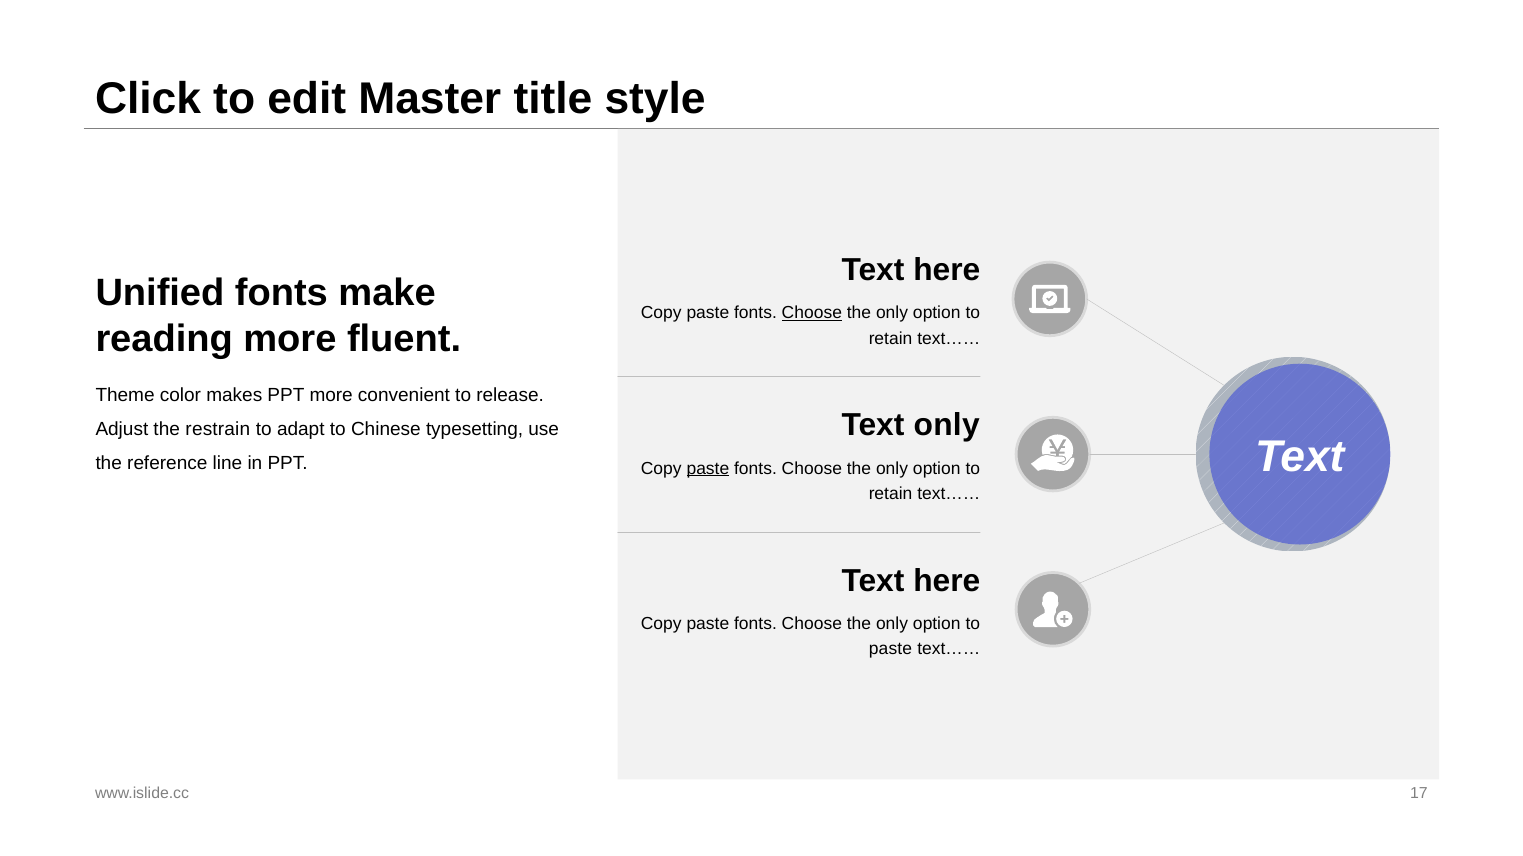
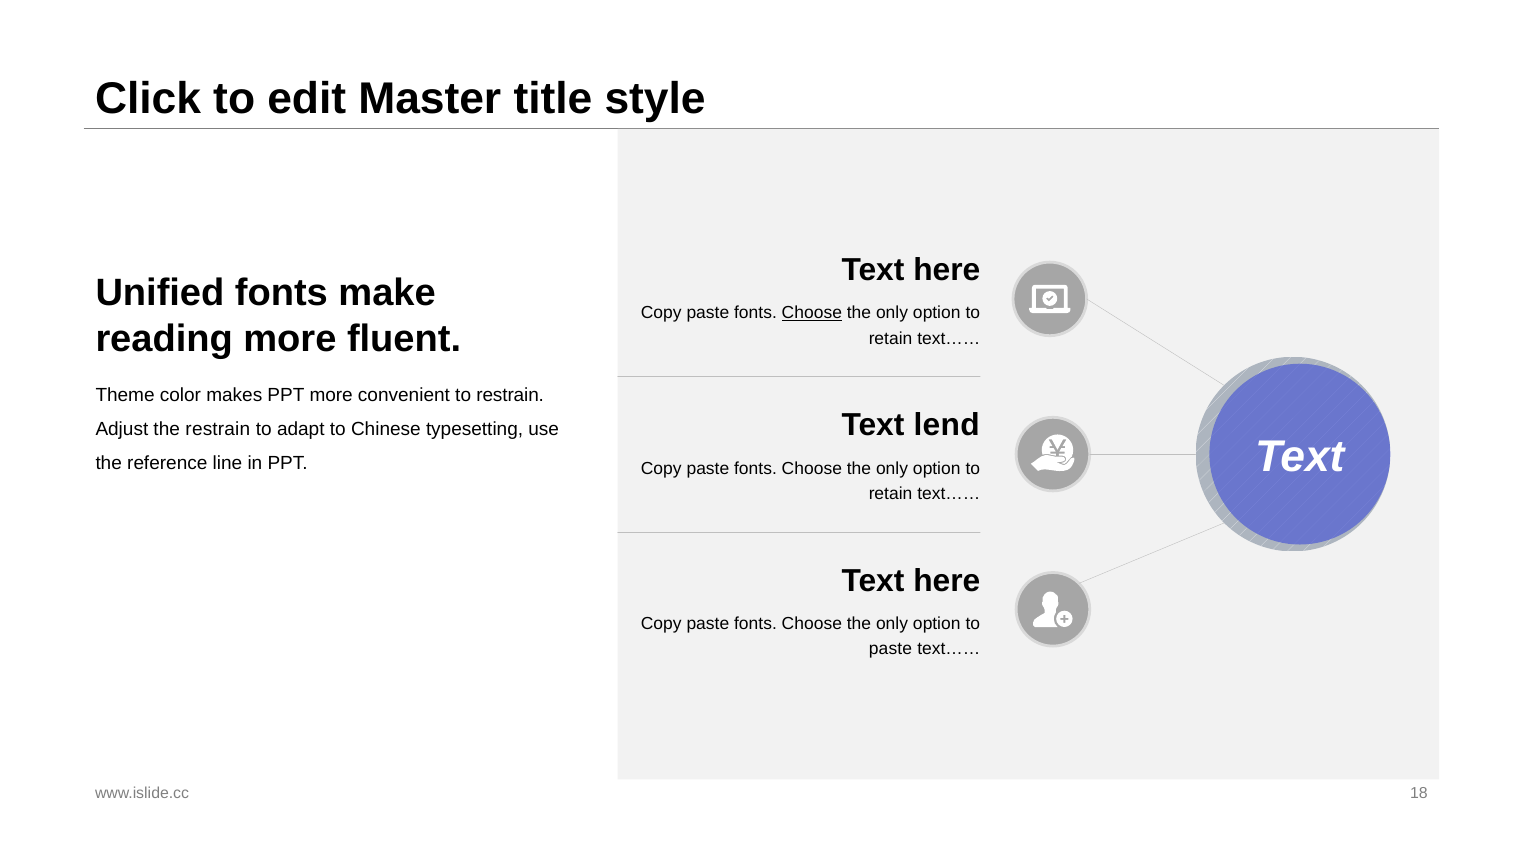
to release: release -> restrain (510, 395)
Text only: only -> lend (947, 426)
paste underline: present -> none (708, 469)
17: 17 -> 18 (1419, 794)
